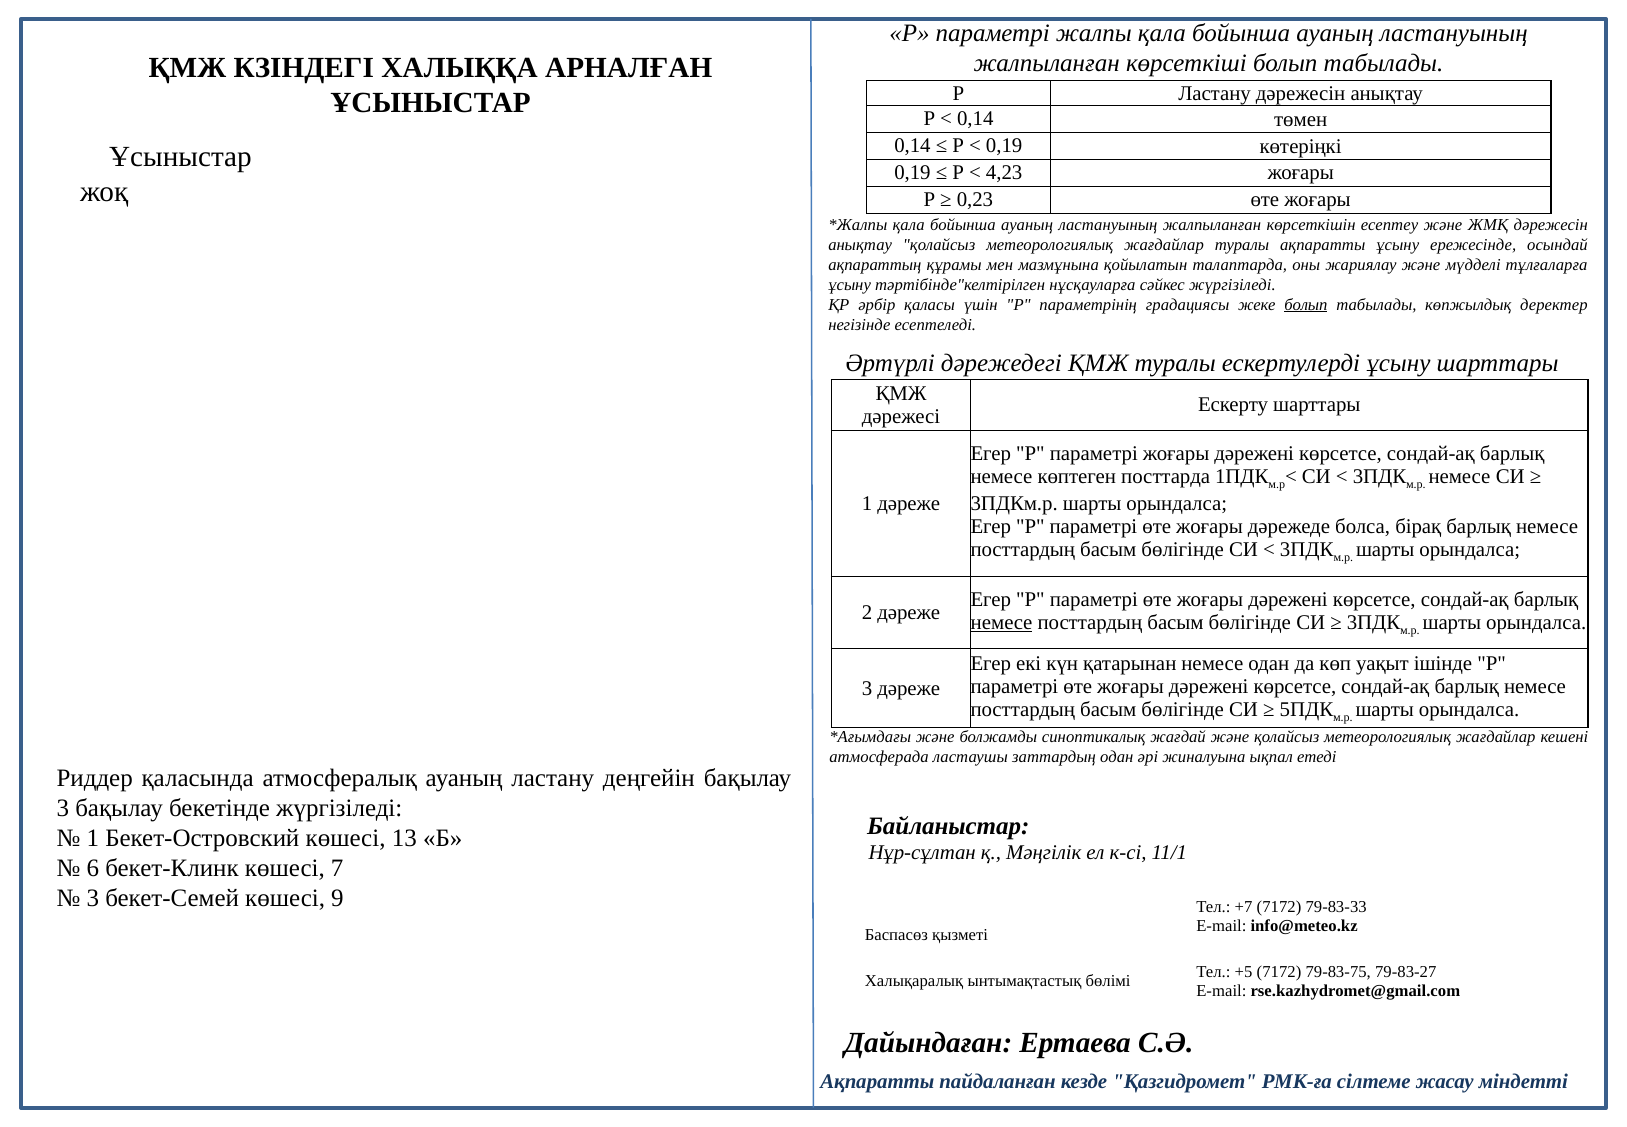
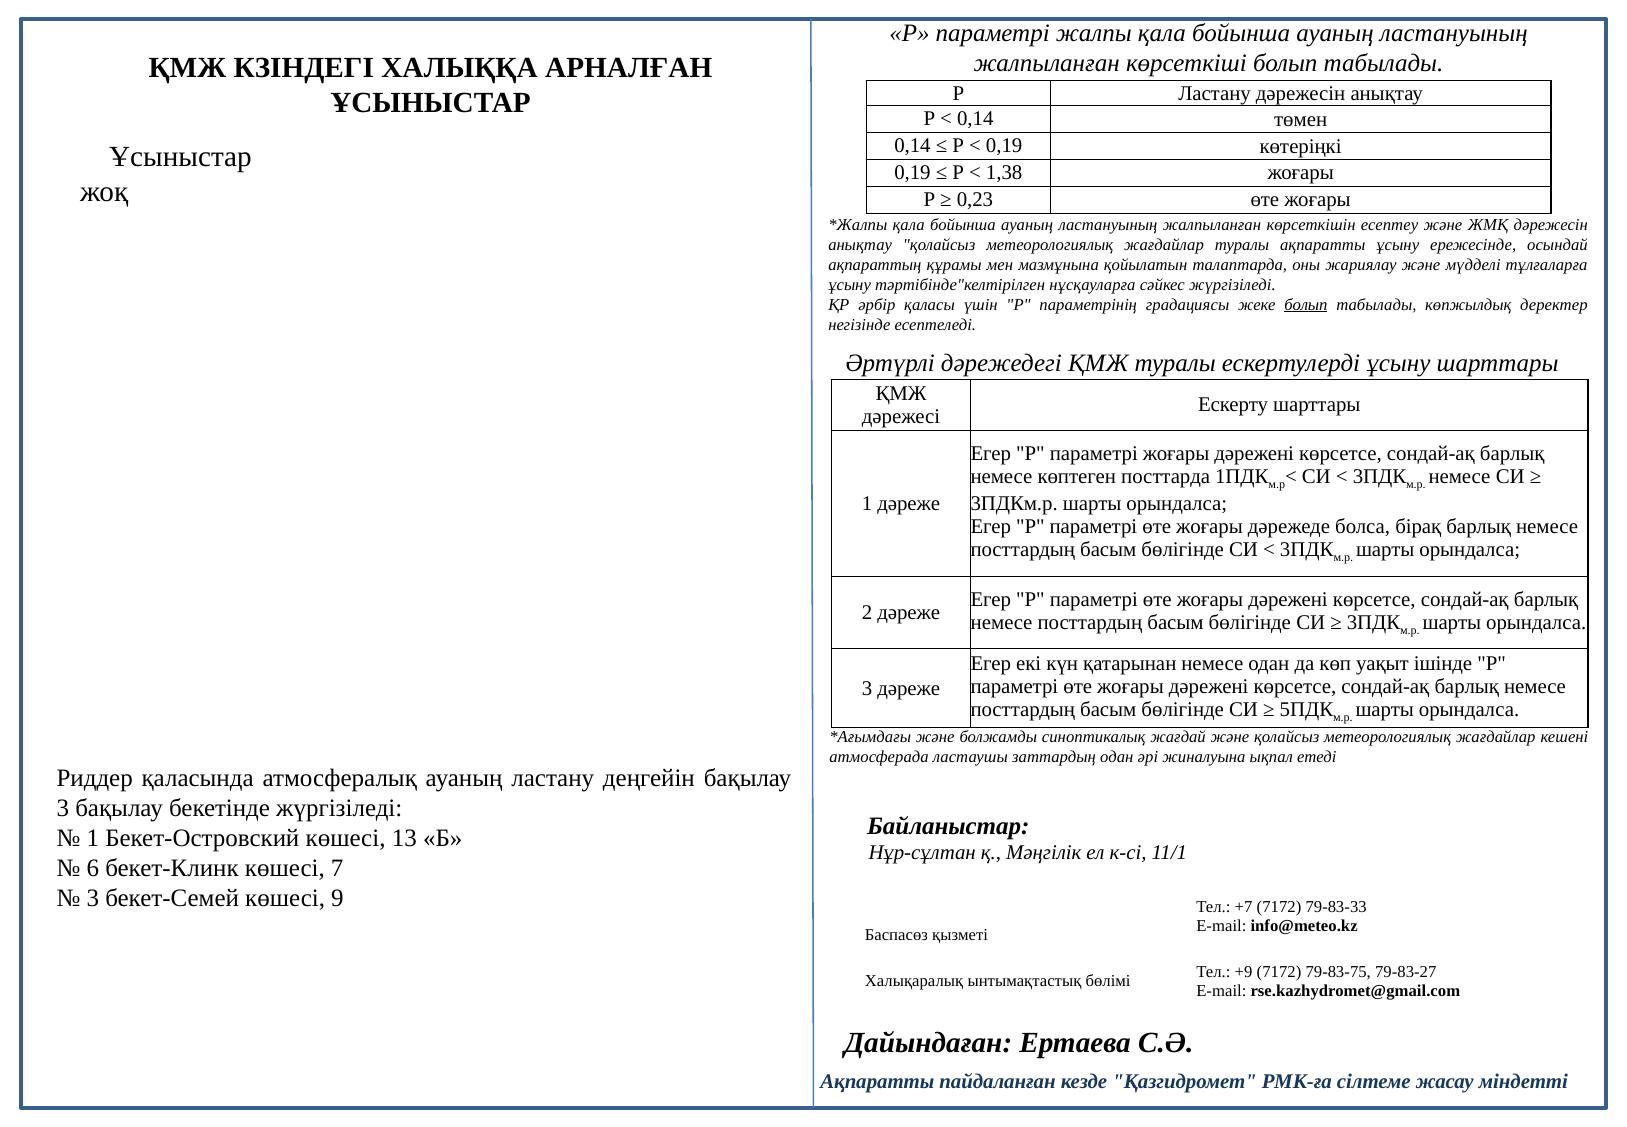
4,23: 4,23 -> 1,38 (1004, 173)
немесе underline: present -> none (1001, 622)
+5: +5 -> +9 (1243, 972)
